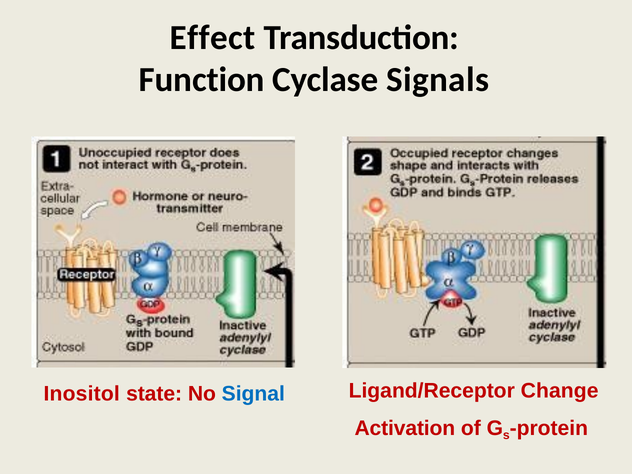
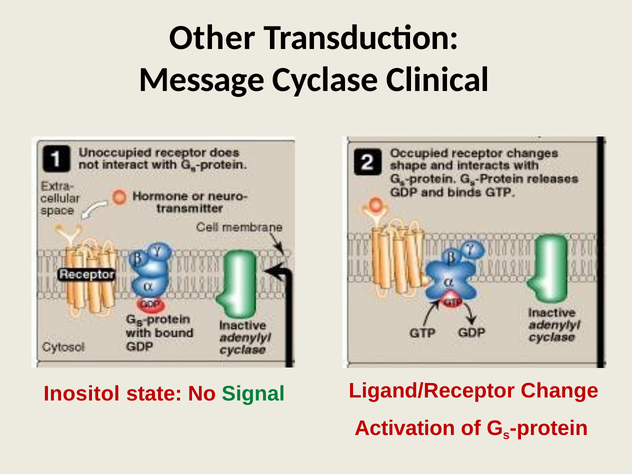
Effect: Effect -> Other (212, 38)
Function: Function -> Message (202, 80)
Signals: Signals -> Clinical (438, 80)
Signal colour: blue -> green (253, 394)
